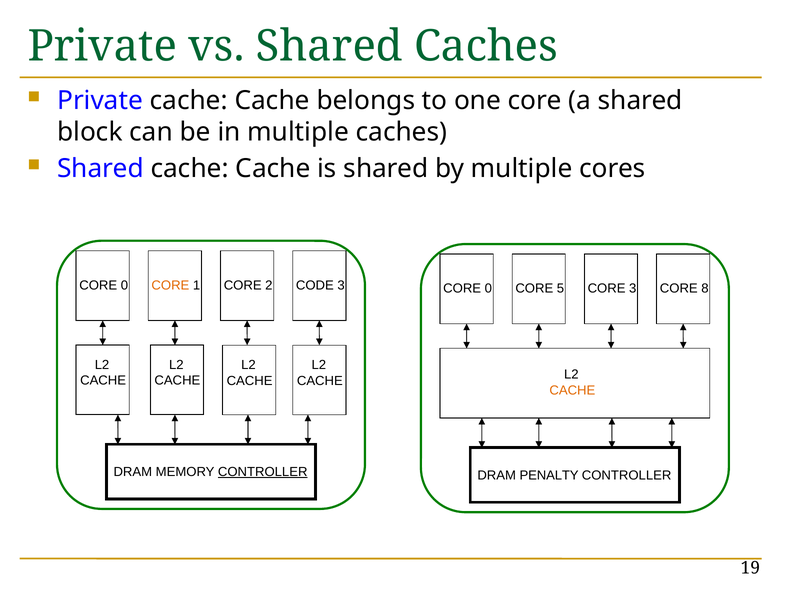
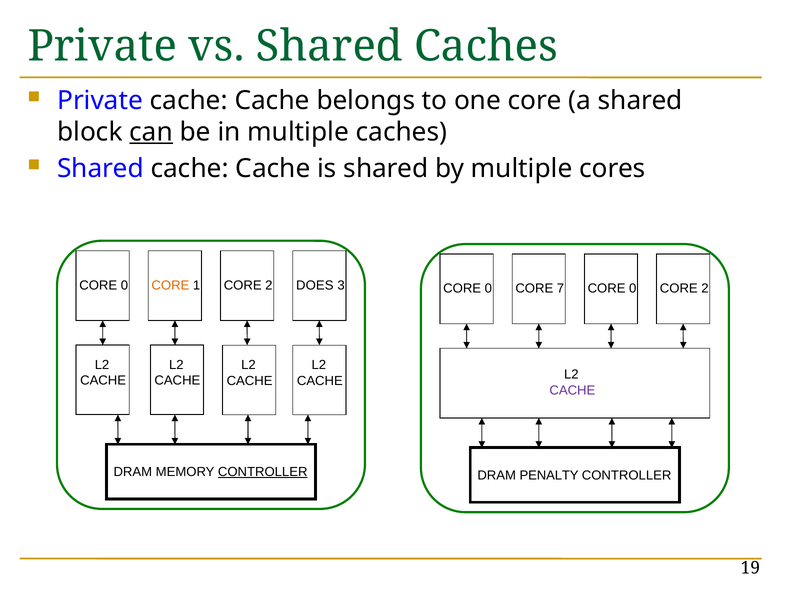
can underline: none -> present (151, 132)
CODE: CODE -> DOES (315, 285)
5: 5 -> 7 (560, 289)
3: 3 -> 0 (633, 289)
8: 8 -> 2 (705, 289)
CACHE colour: orange -> purple (572, 390)
